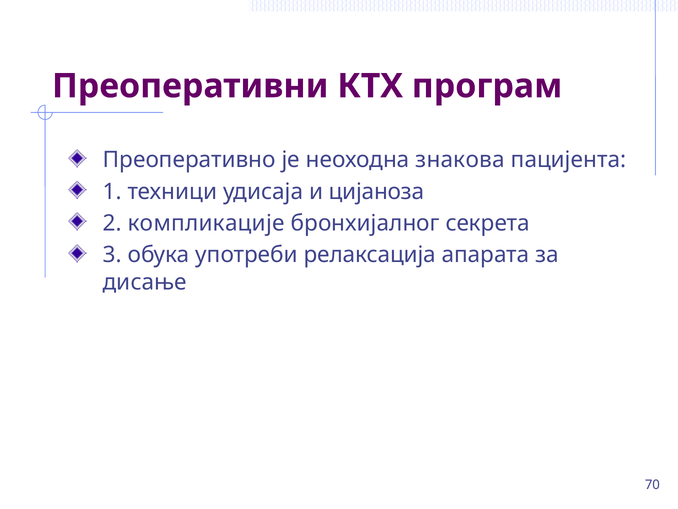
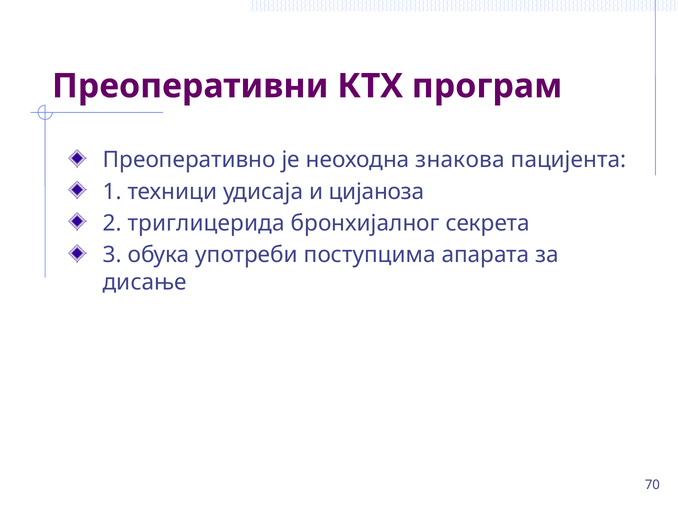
компликације: компликације -> триглицерида (206, 223)
релаксација: релаксација -> поступцима (370, 255)
